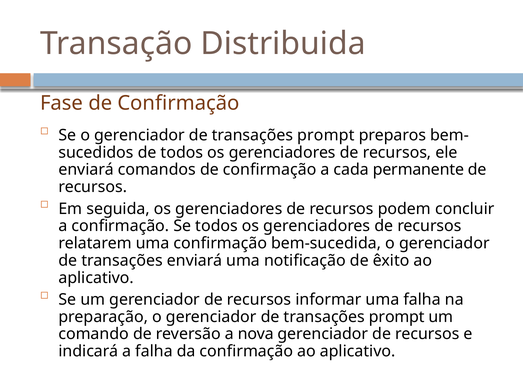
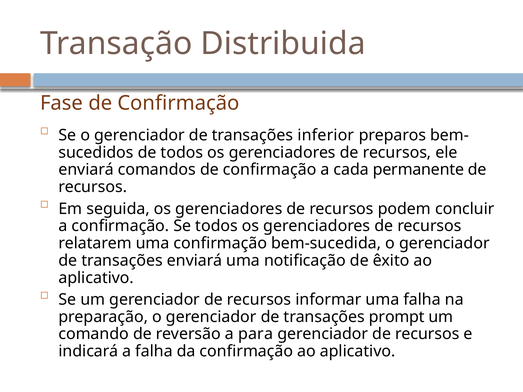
prompt: prompt -> inferior (326, 135)
nova: nova -> para (256, 334)
